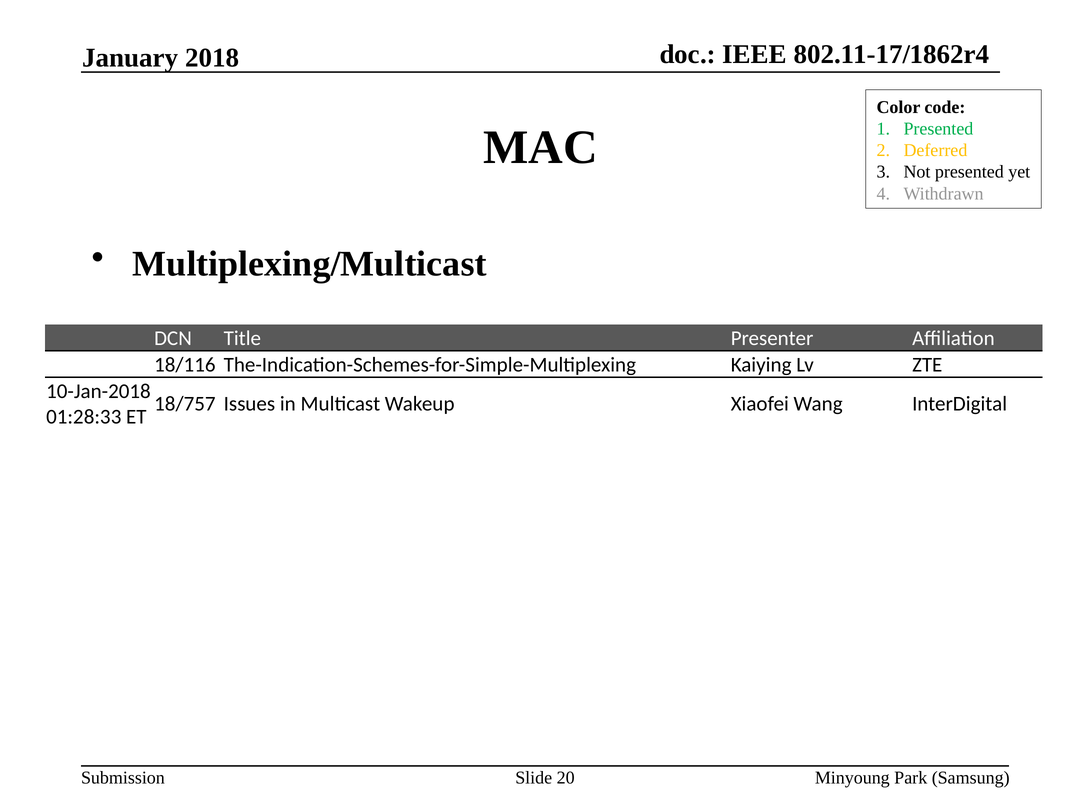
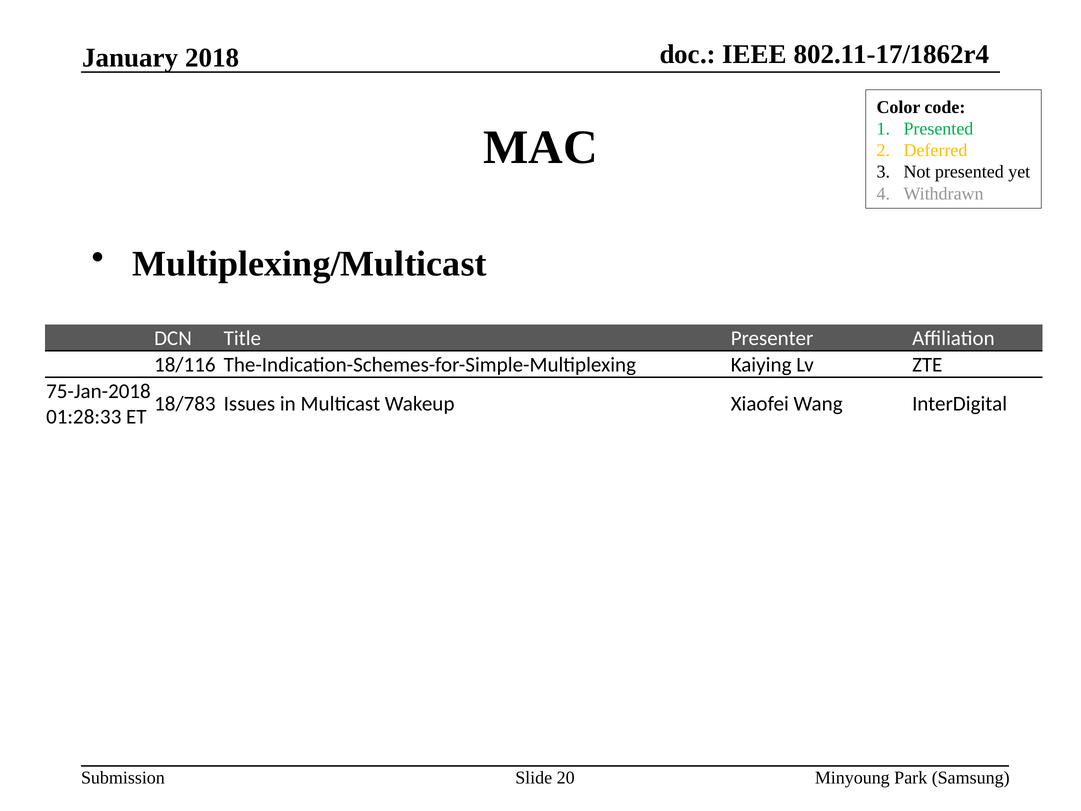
10-Jan-2018: 10-Jan-2018 -> 75-Jan-2018 (98, 391)
18/757: 18/757 -> 18/783 (185, 404)
